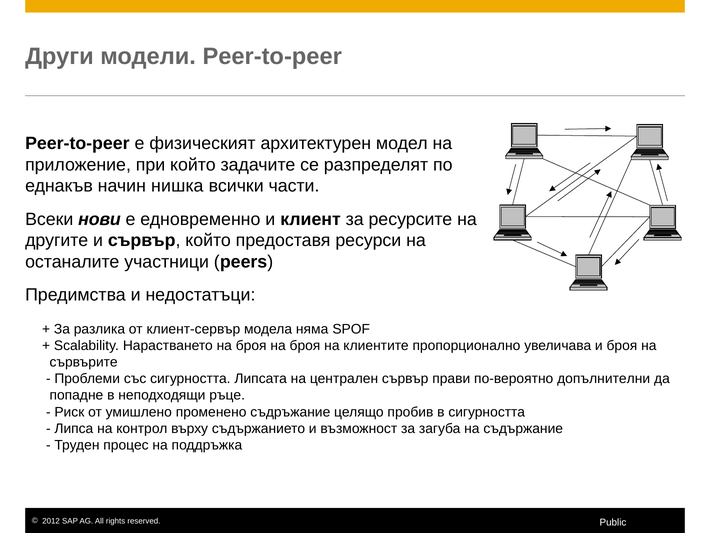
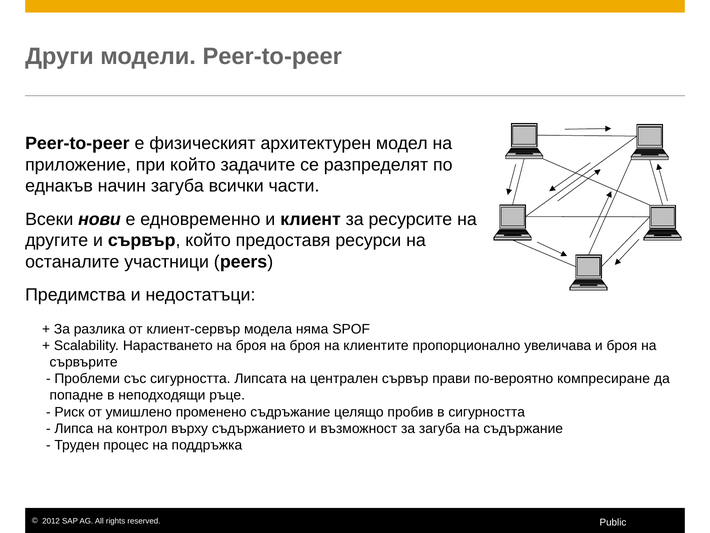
начин нишка: нишка -> загуба (177, 186)
допълнителни: допълнителни -> компресиране (604, 378)
